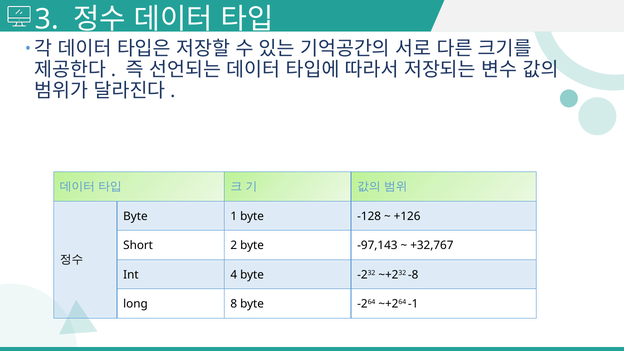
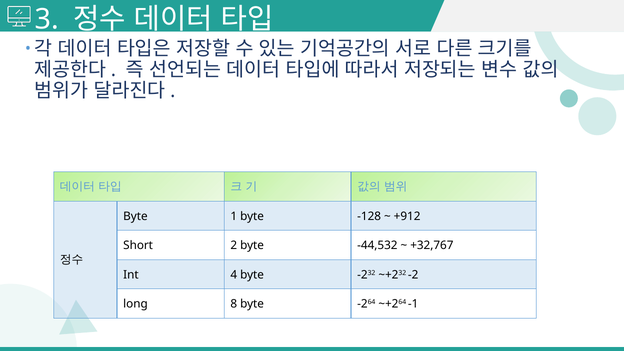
+126: +126 -> +912 (407, 216)
-97,143: -97,143 -> -44,532 (377, 246)
-8: -8 -> -2 (413, 275)
